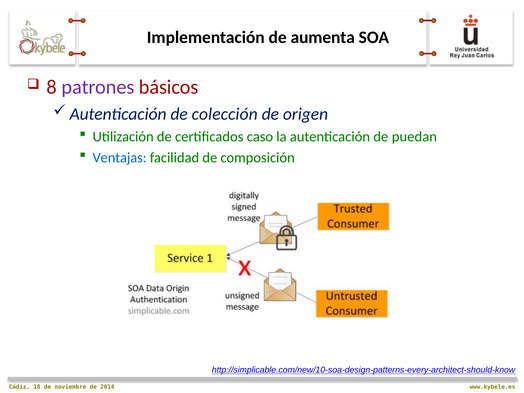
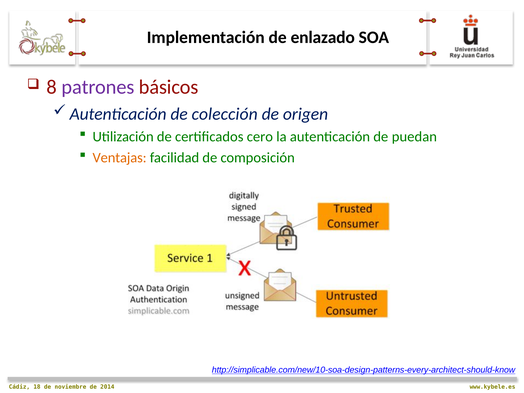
aumenta: aumenta -> enlazado (323, 38)
caso: caso -> cero (260, 137)
Ventajas colour: blue -> orange (120, 158)
